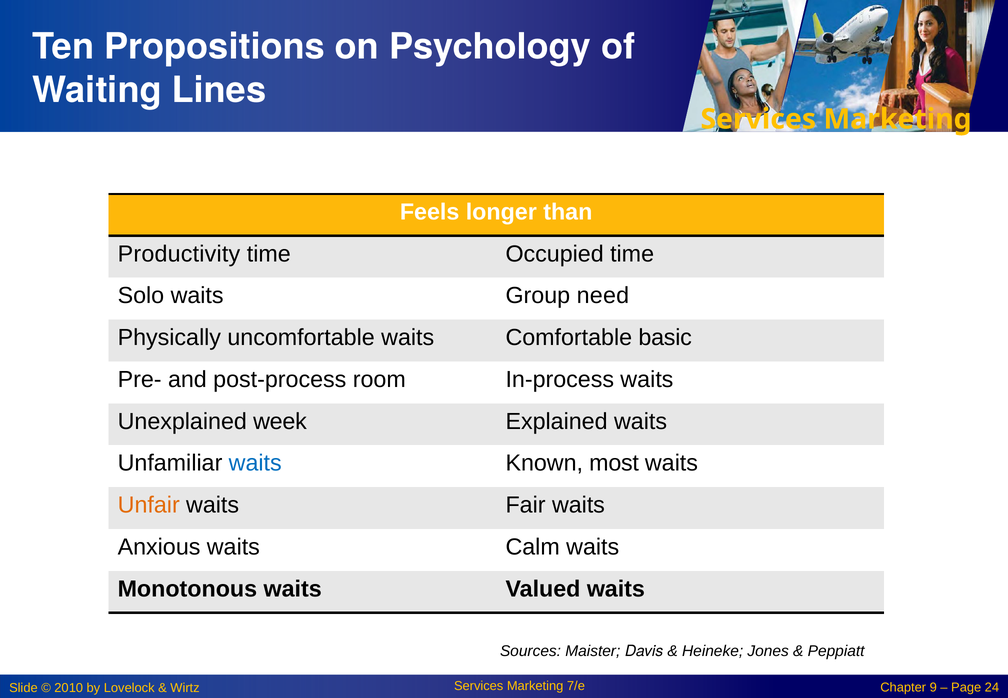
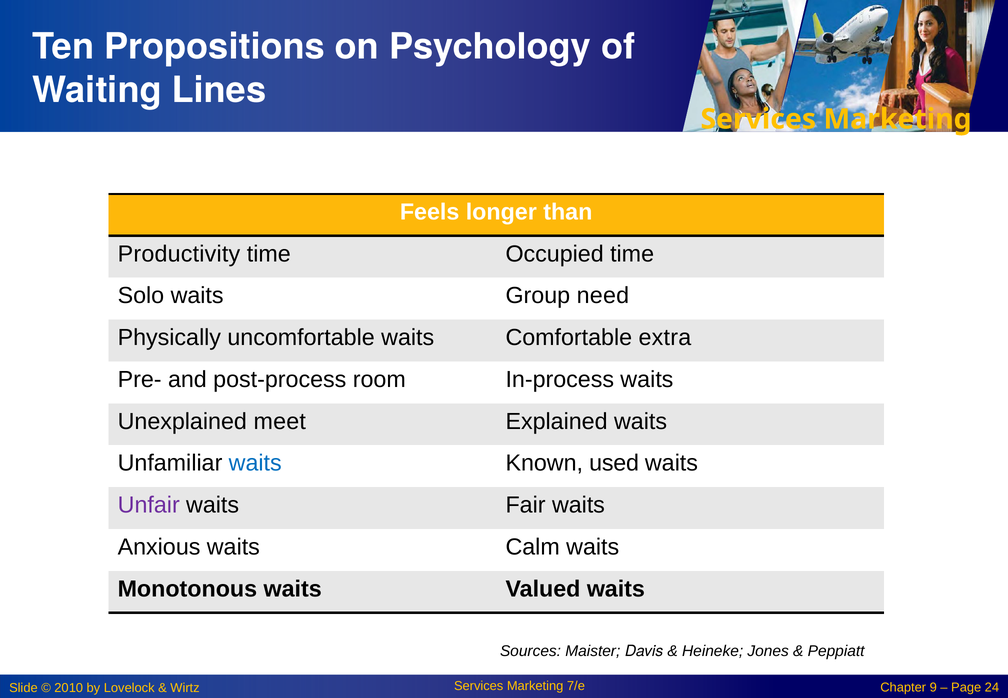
basic: basic -> extra (665, 338)
week: week -> meet (280, 421)
most: most -> used (614, 463)
Unfair colour: orange -> purple (149, 505)
